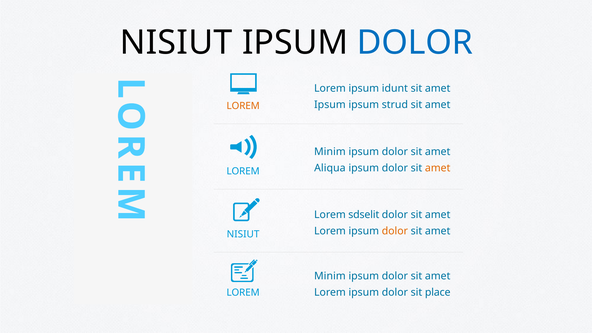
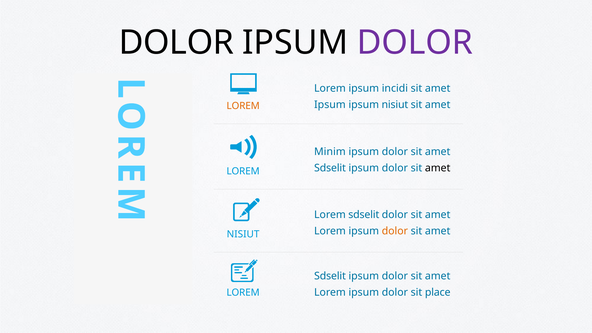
NISIUT: NISIUT -> DOLOR (176, 43)
DOLOR colour: blue -> purple (415, 43)
idunt: idunt -> incidi (395, 88)
ipsum strud: strud -> nisiut (395, 105)
Aliqua: Aliqua -> Sdselit (330, 168)
amet colour: orange -> black (438, 168)
Minim: Minim -> Sdselit (330, 276)
